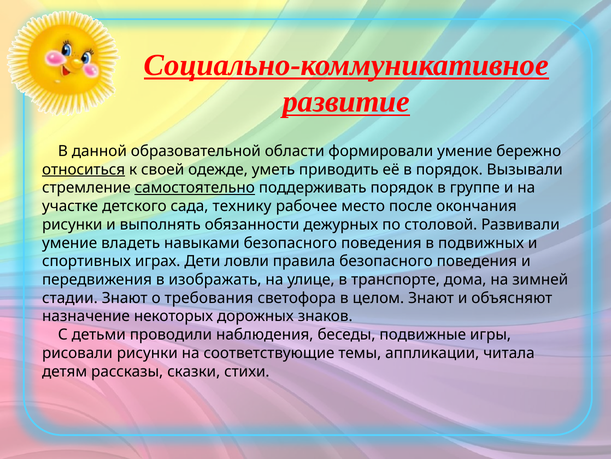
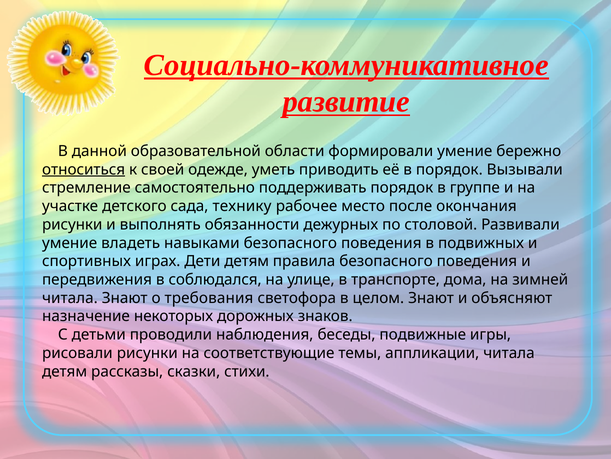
самостоятельно underline: present -> none (195, 188)
Дети ловли: ловли -> детям (247, 261)
изображать: изображать -> соблюдался (215, 279)
стадии: стадии -> читала (70, 298)
